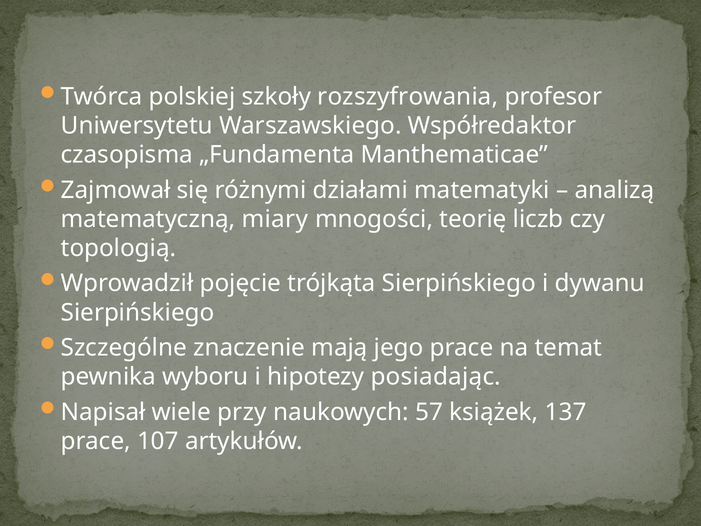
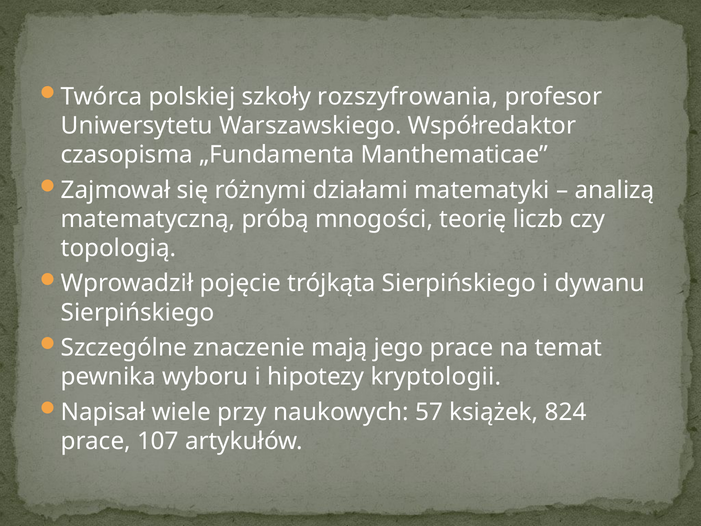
miary: miary -> próbą (275, 219)
posiadając: posiadając -> kryptologii (436, 377)
137: 137 -> 824 (566, 412)
